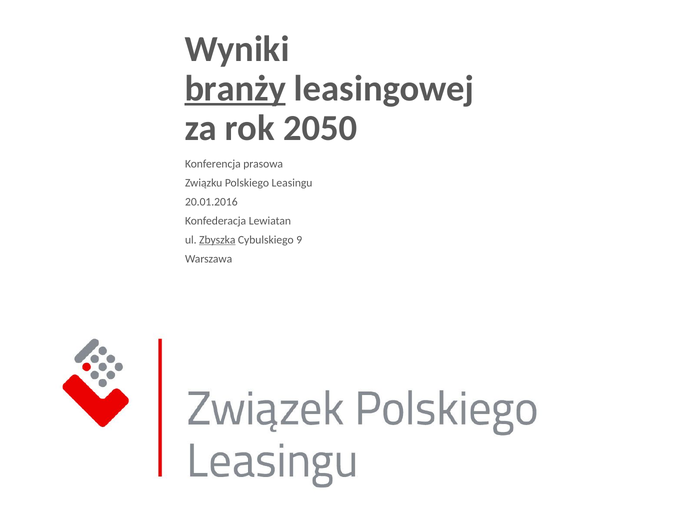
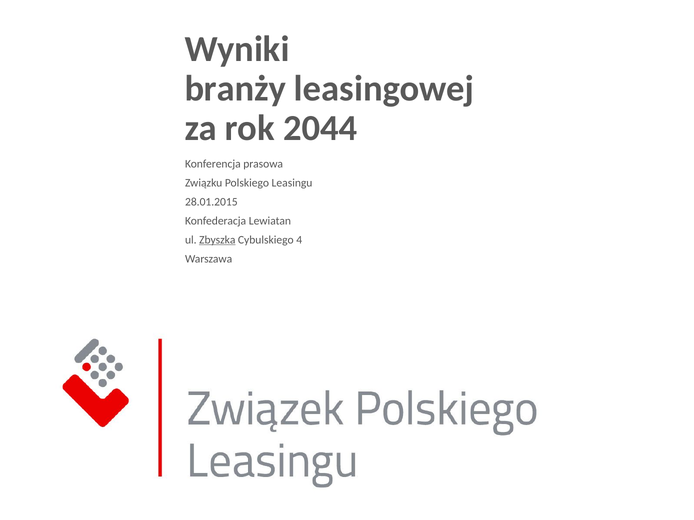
branży underline: present -> none (235, 89)
2050: 2050 -> 2044 (320, 128)
20.01.2016: 20.01.2016 -> 28.01.2015 (211, 202)
9: 9 -> 4 (299, 240)
